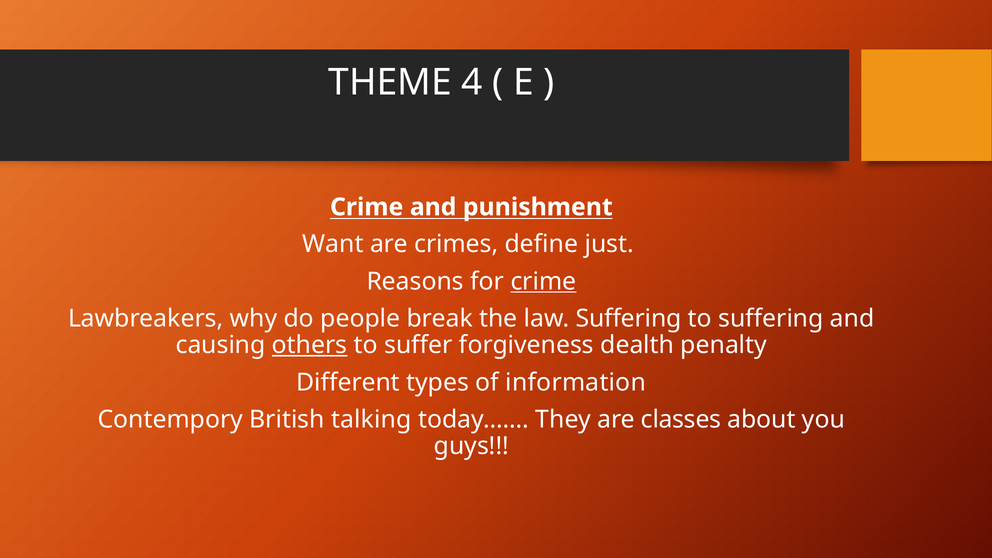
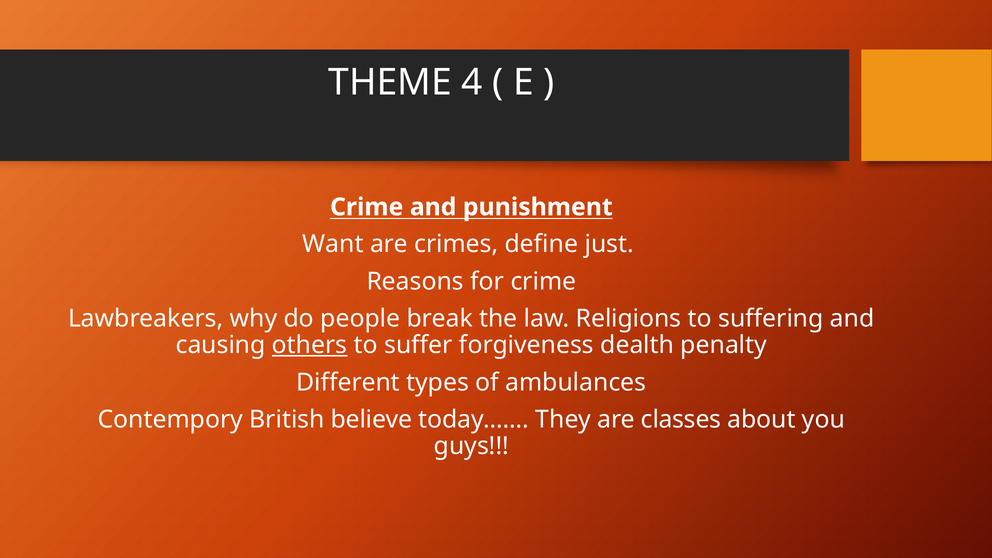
crime underline: present -> none (543, 281)
law Suffering: Suffering -> Religions (629, 318)
information: information -> ambulances (576, 382)
talking: talking -> believe (372, 419)
